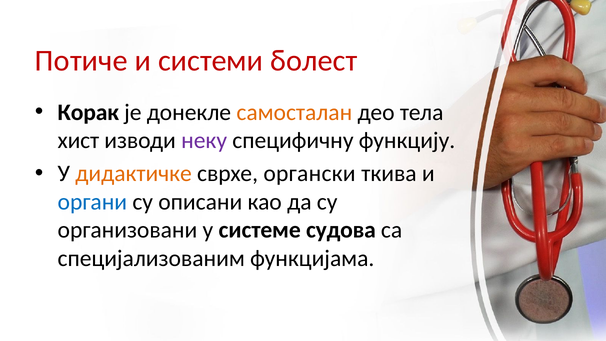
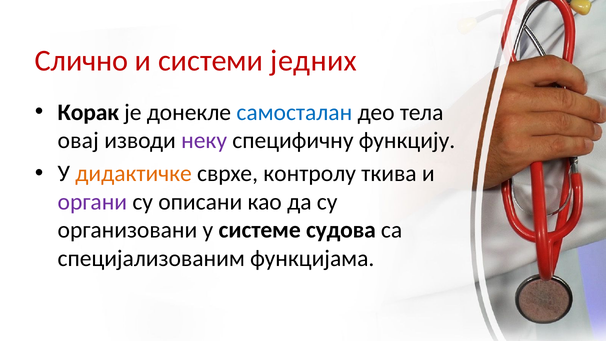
Потиче: Потиче -> Слично (82, 61)
болест: болест -> једних (314, 61)
самосталан colour: orange -> blue (294, 112)
хист: хист -> овај (78, 140)
органски: органски -> контролу (310, 173)
органи colour: blue -> purple (92, 202)
